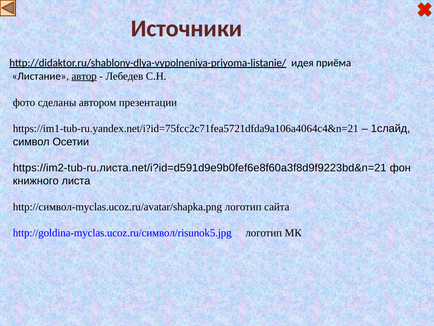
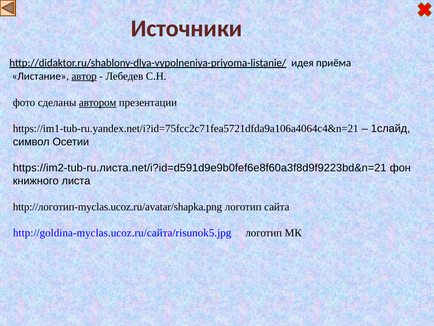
автором underline: none -> present (98, 102)
http://символ-myclas.ucoz.ru/avatar/shapka.png: http://символ-myclas.ucoz.ru/avatar/shapka.png -> http://логотип-myclas.ucoz.ru/avatar/shapka.png (117, 207)
http://goldina-myclas.ucoz.ru/символ/risunok5.jpg: http://goldina-myclas.ucoz.ru/символ/risunok5.jpg -> http://goldina-myclas.ucoz.ru/сайта/risunok5.jpg (122, 233)
